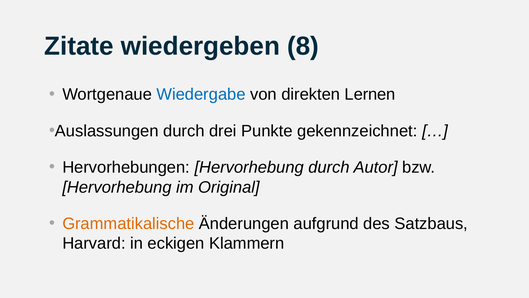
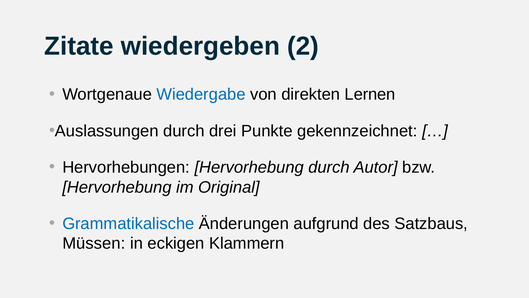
8: 8 -> 2 (303, 46)
Grammatikalische colour: orange -> blue (128, 223)
Harvard: Harvard -> Müssen (94, 243)
